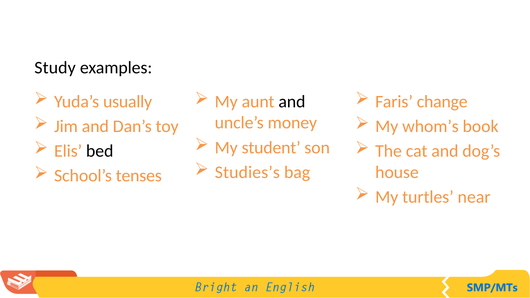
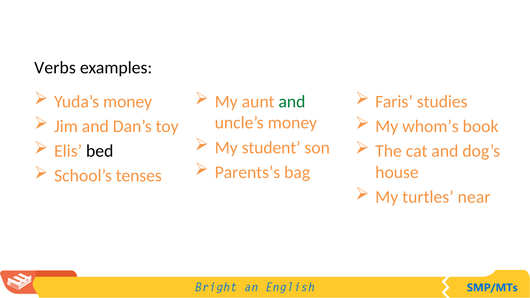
Study: Study -> Verbs (55, 68)
Yuda’s usually: usually -> money (128, 102)
and colour: black -> green (292, 102)
change: change -> studies (442, 102)
Studies’s: Studies’s -> Parents’s (247, 172)
